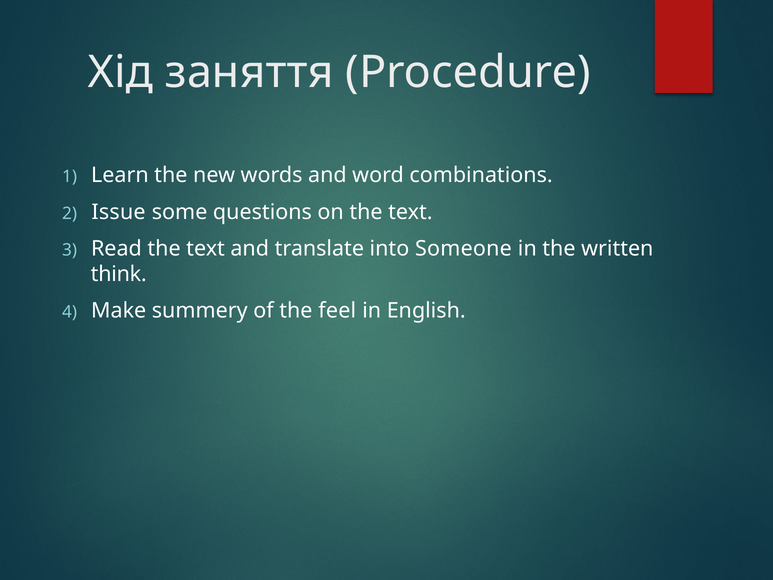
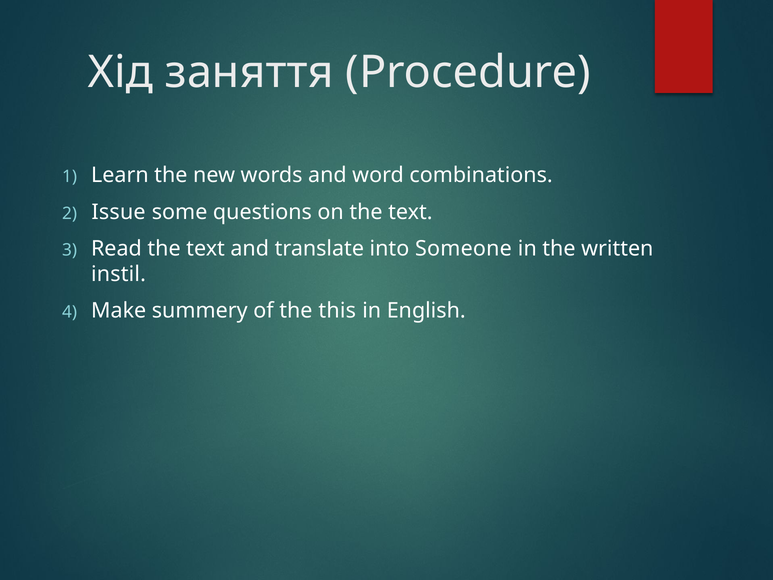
think: think -> instil (119, 274)
feel: feel -> this (337, 311)
